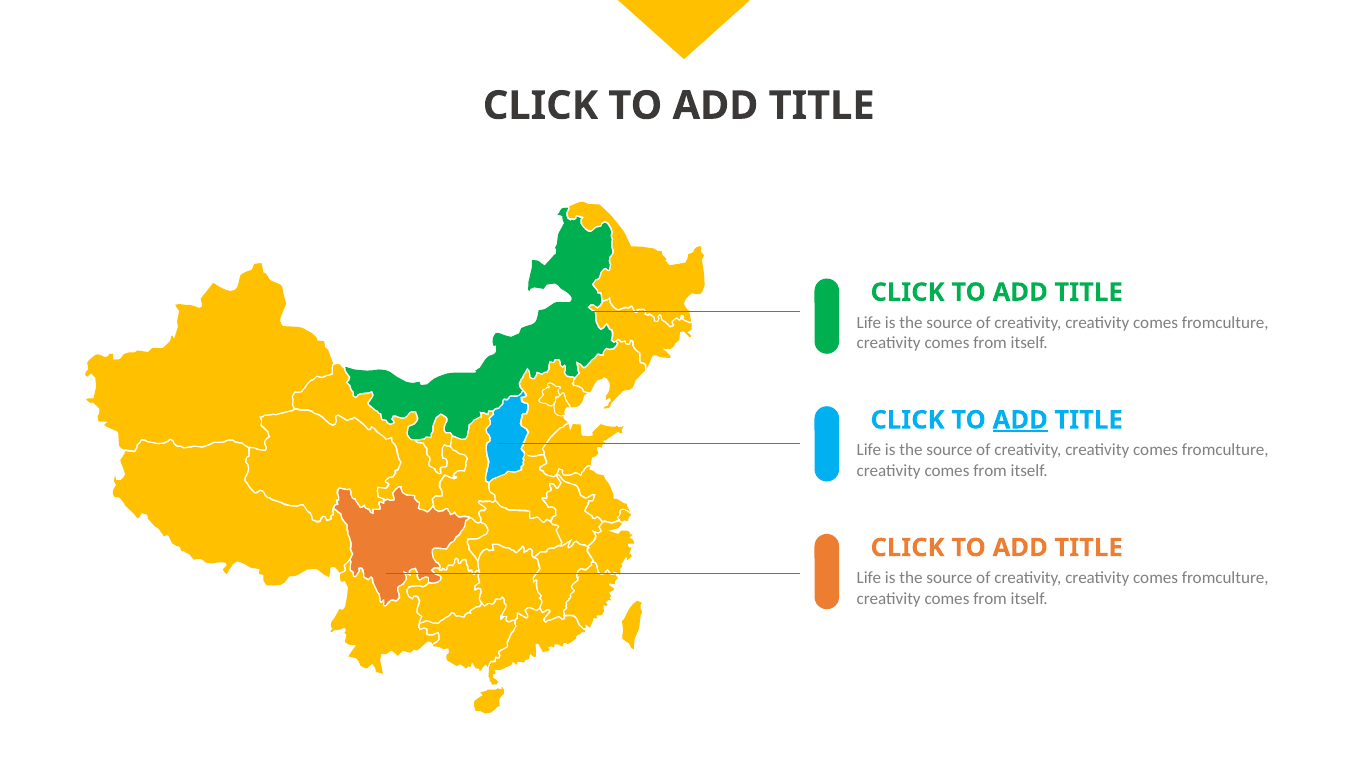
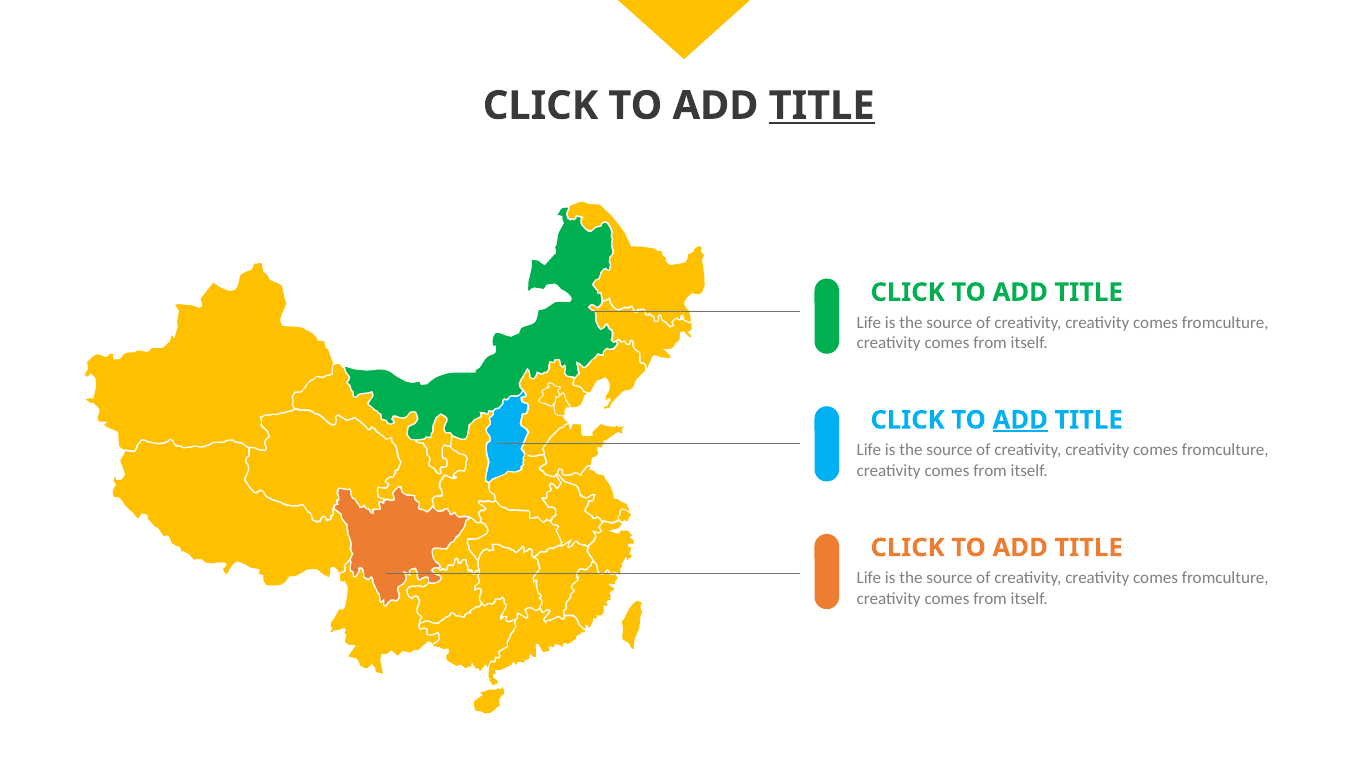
TITLE underline: none -> present (822, 106)
